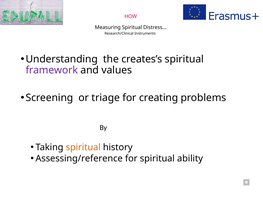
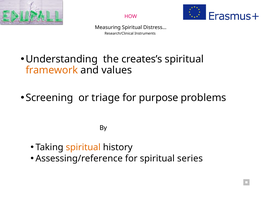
framework colour: purple -> orange (52, 70)
creating: creating -> purpose (159, 98)
ability: ability -> series (190, 159)
